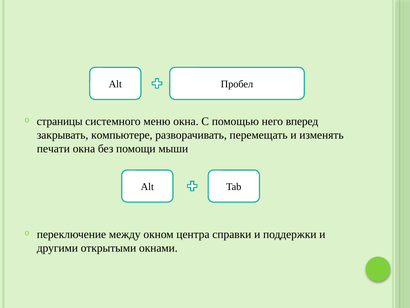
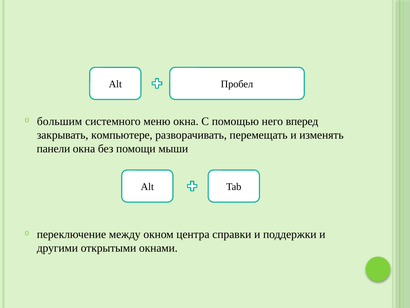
страницы: страницы -> большим (60, 121)
печати: печати -> панели (53, 148)
